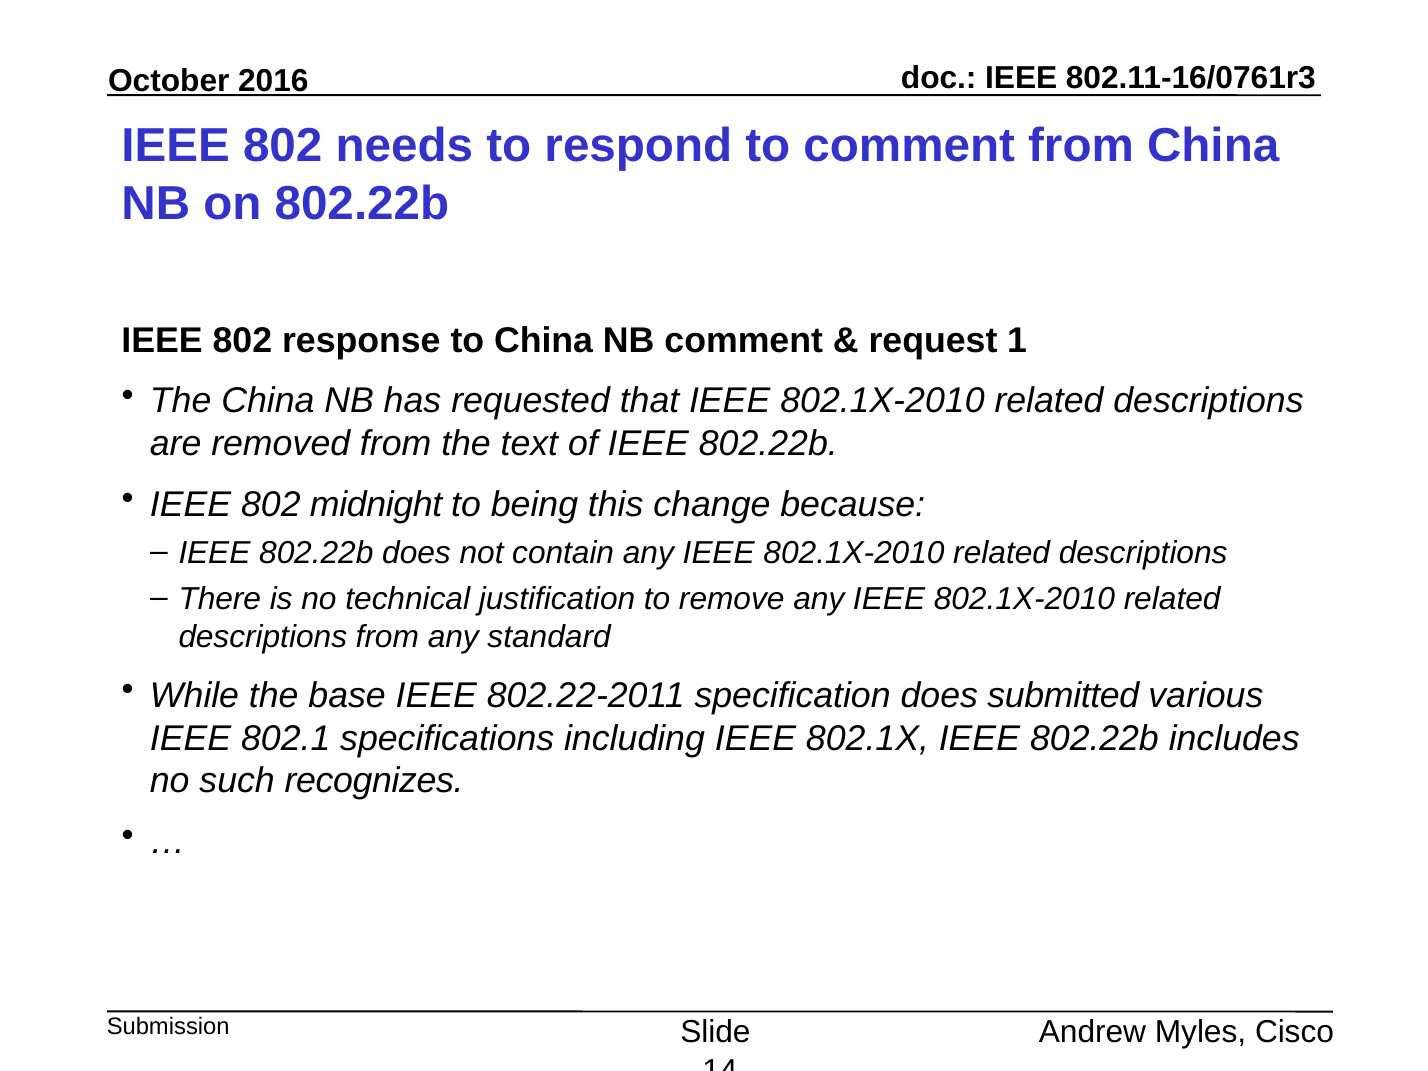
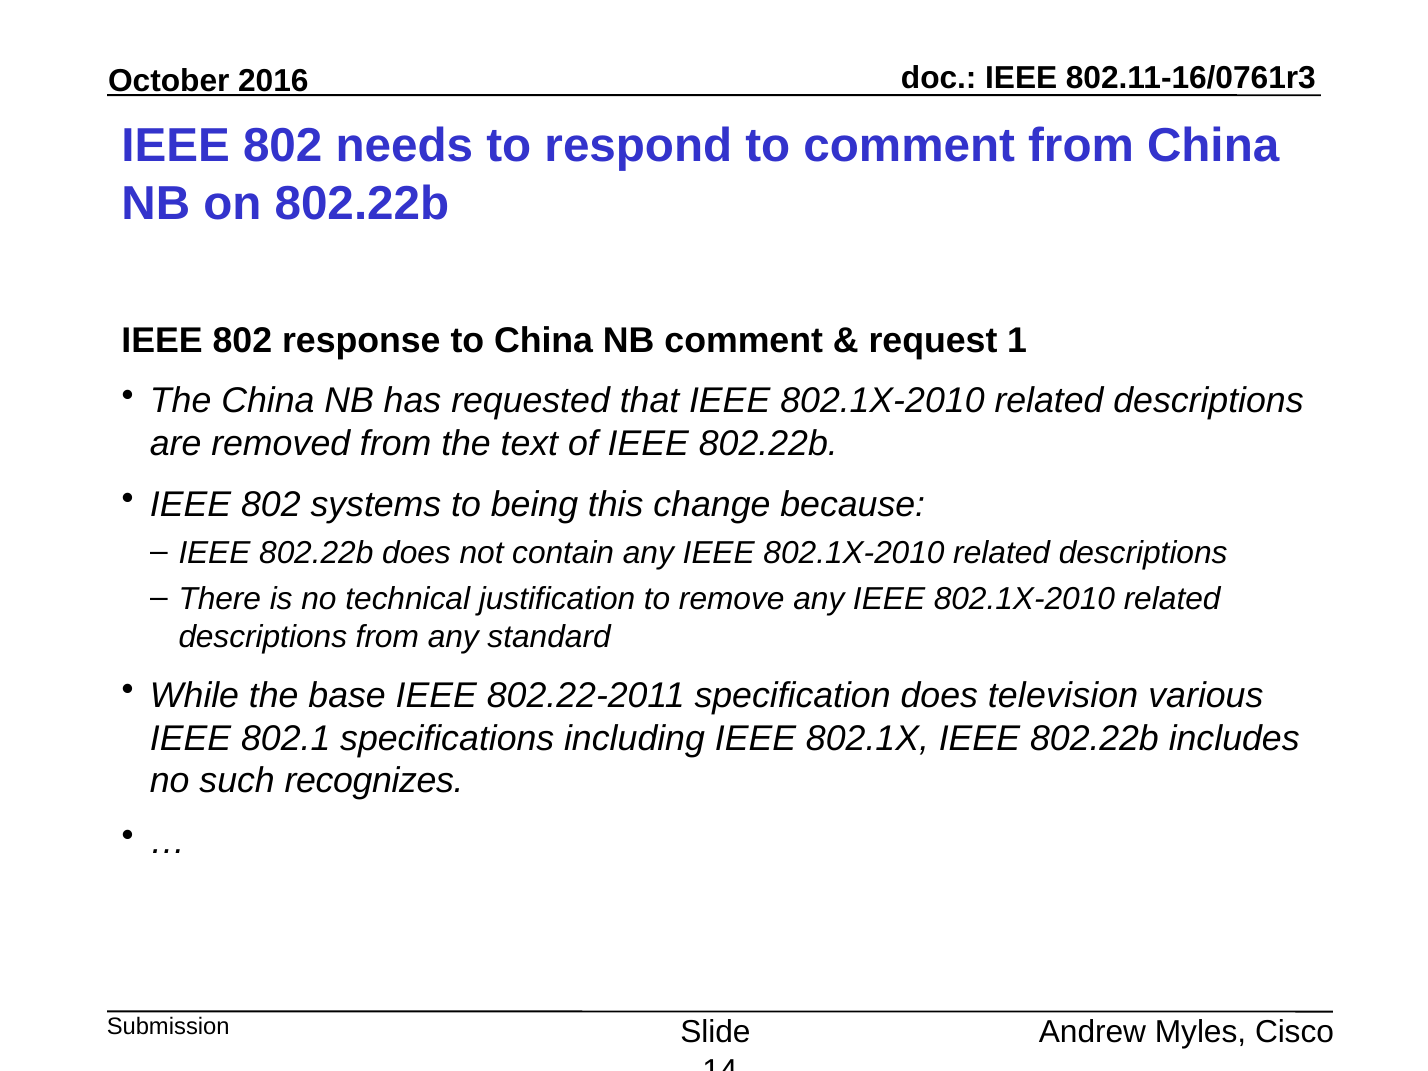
midnight: midnight -> systems (376, 505)
submitted: submitted -> television (1063, 696)
